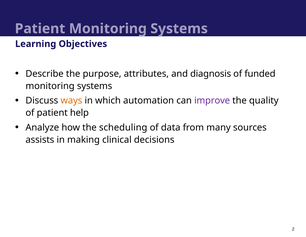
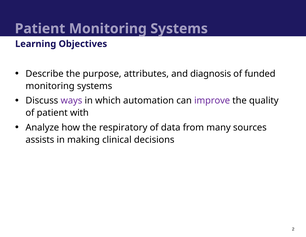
ways colour: orange -> purple (71, 100)
help: help -> with (79, 113)
scheduling: scheduling -> respiratory (123, 127)
